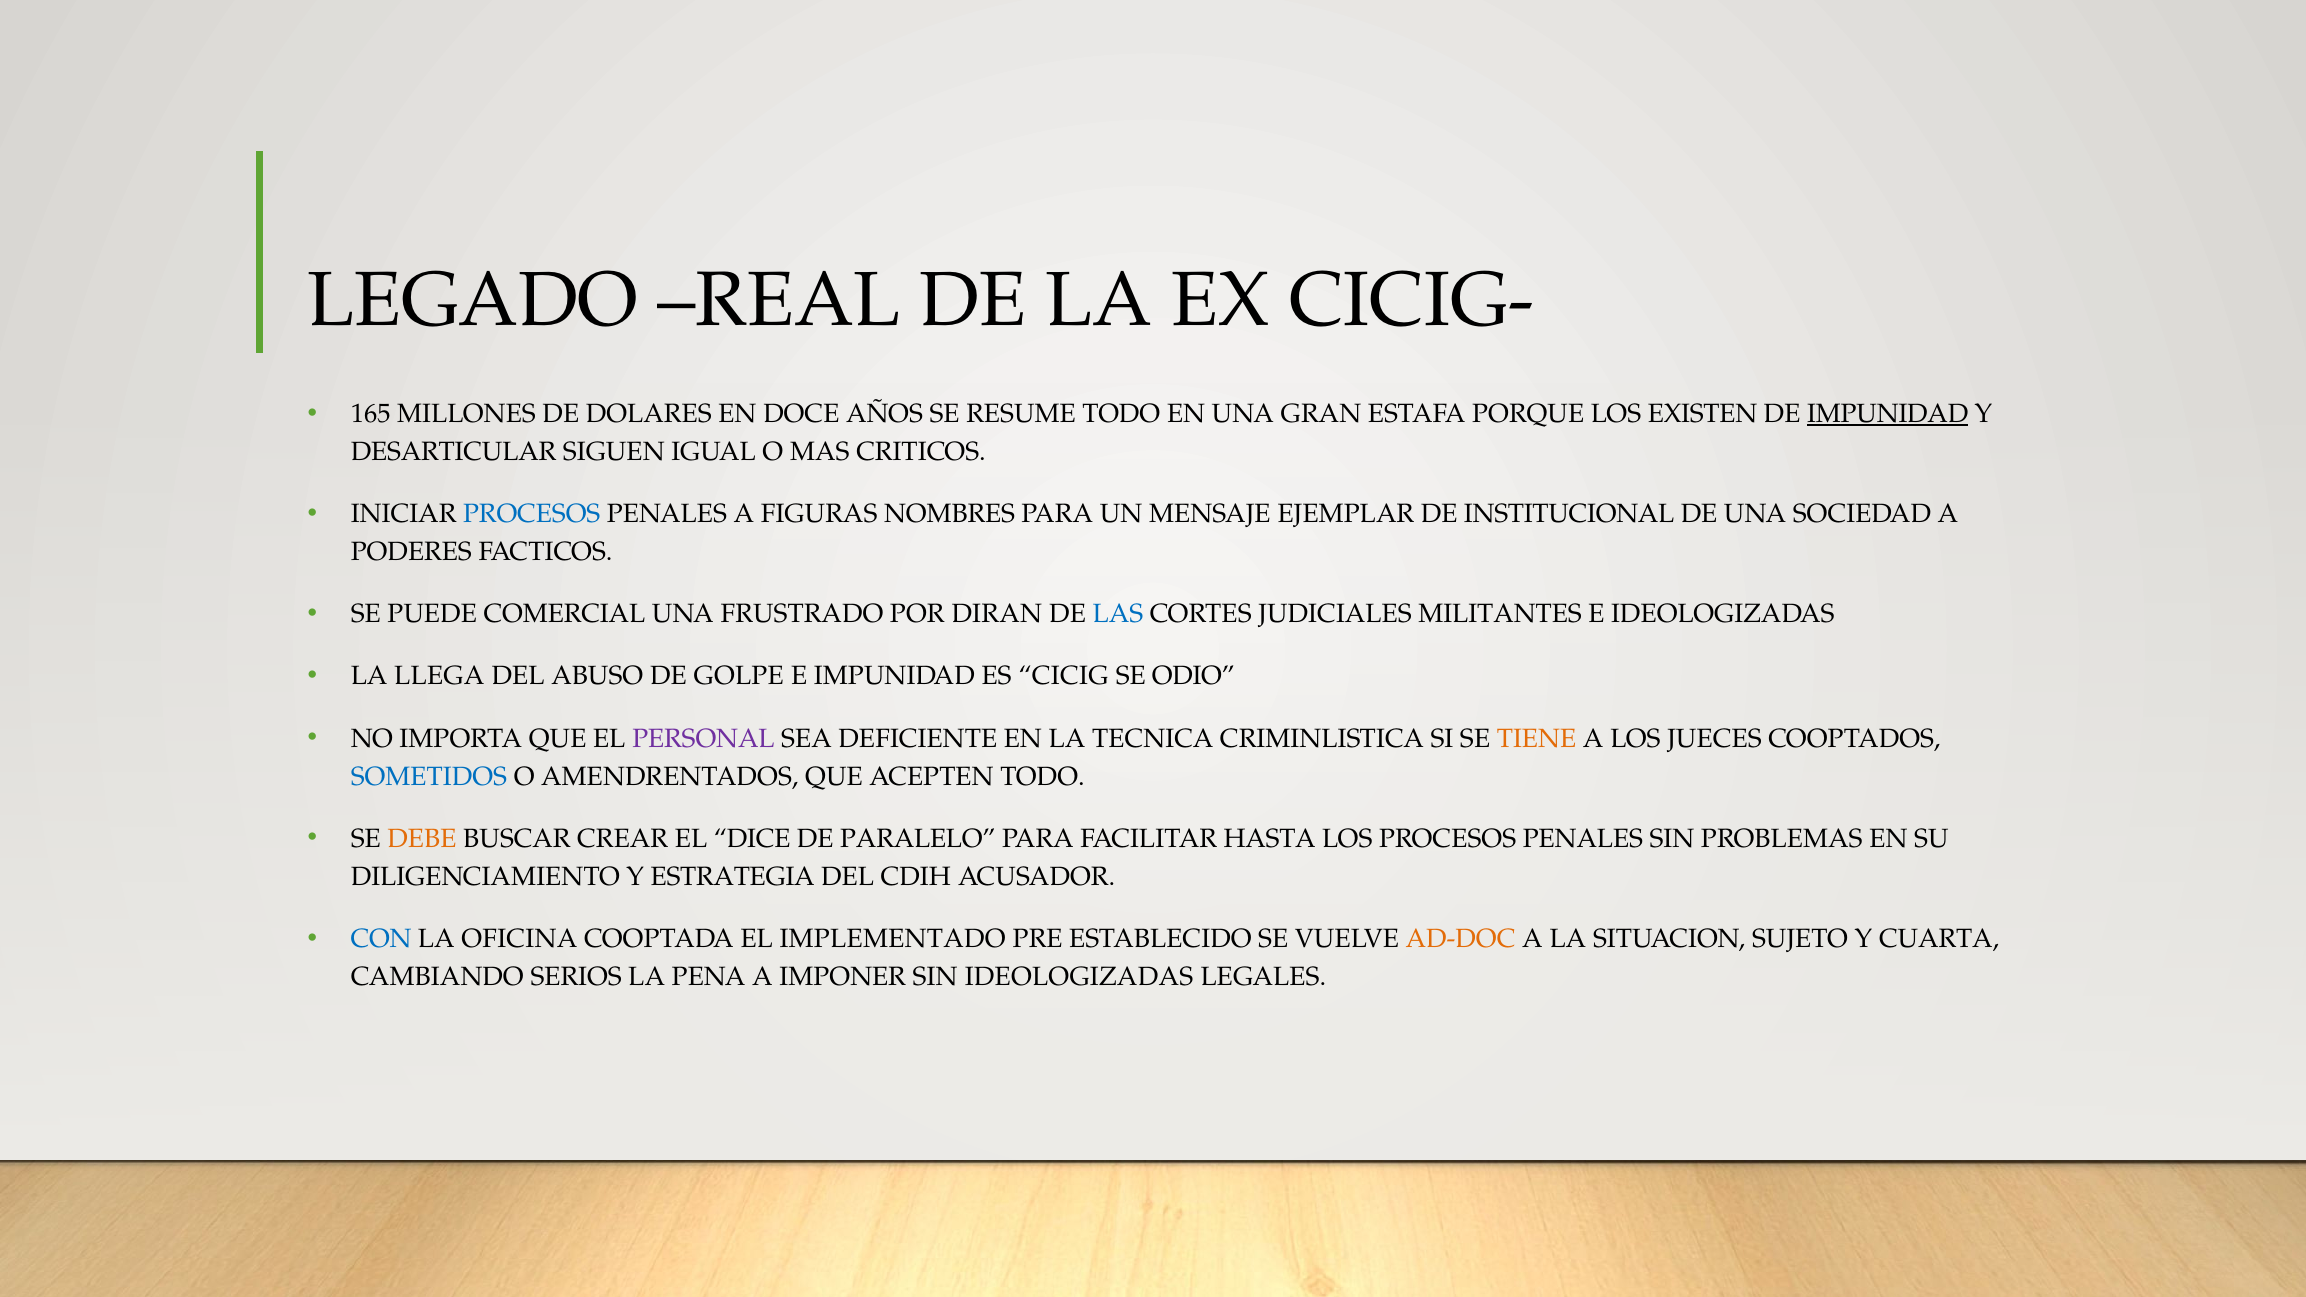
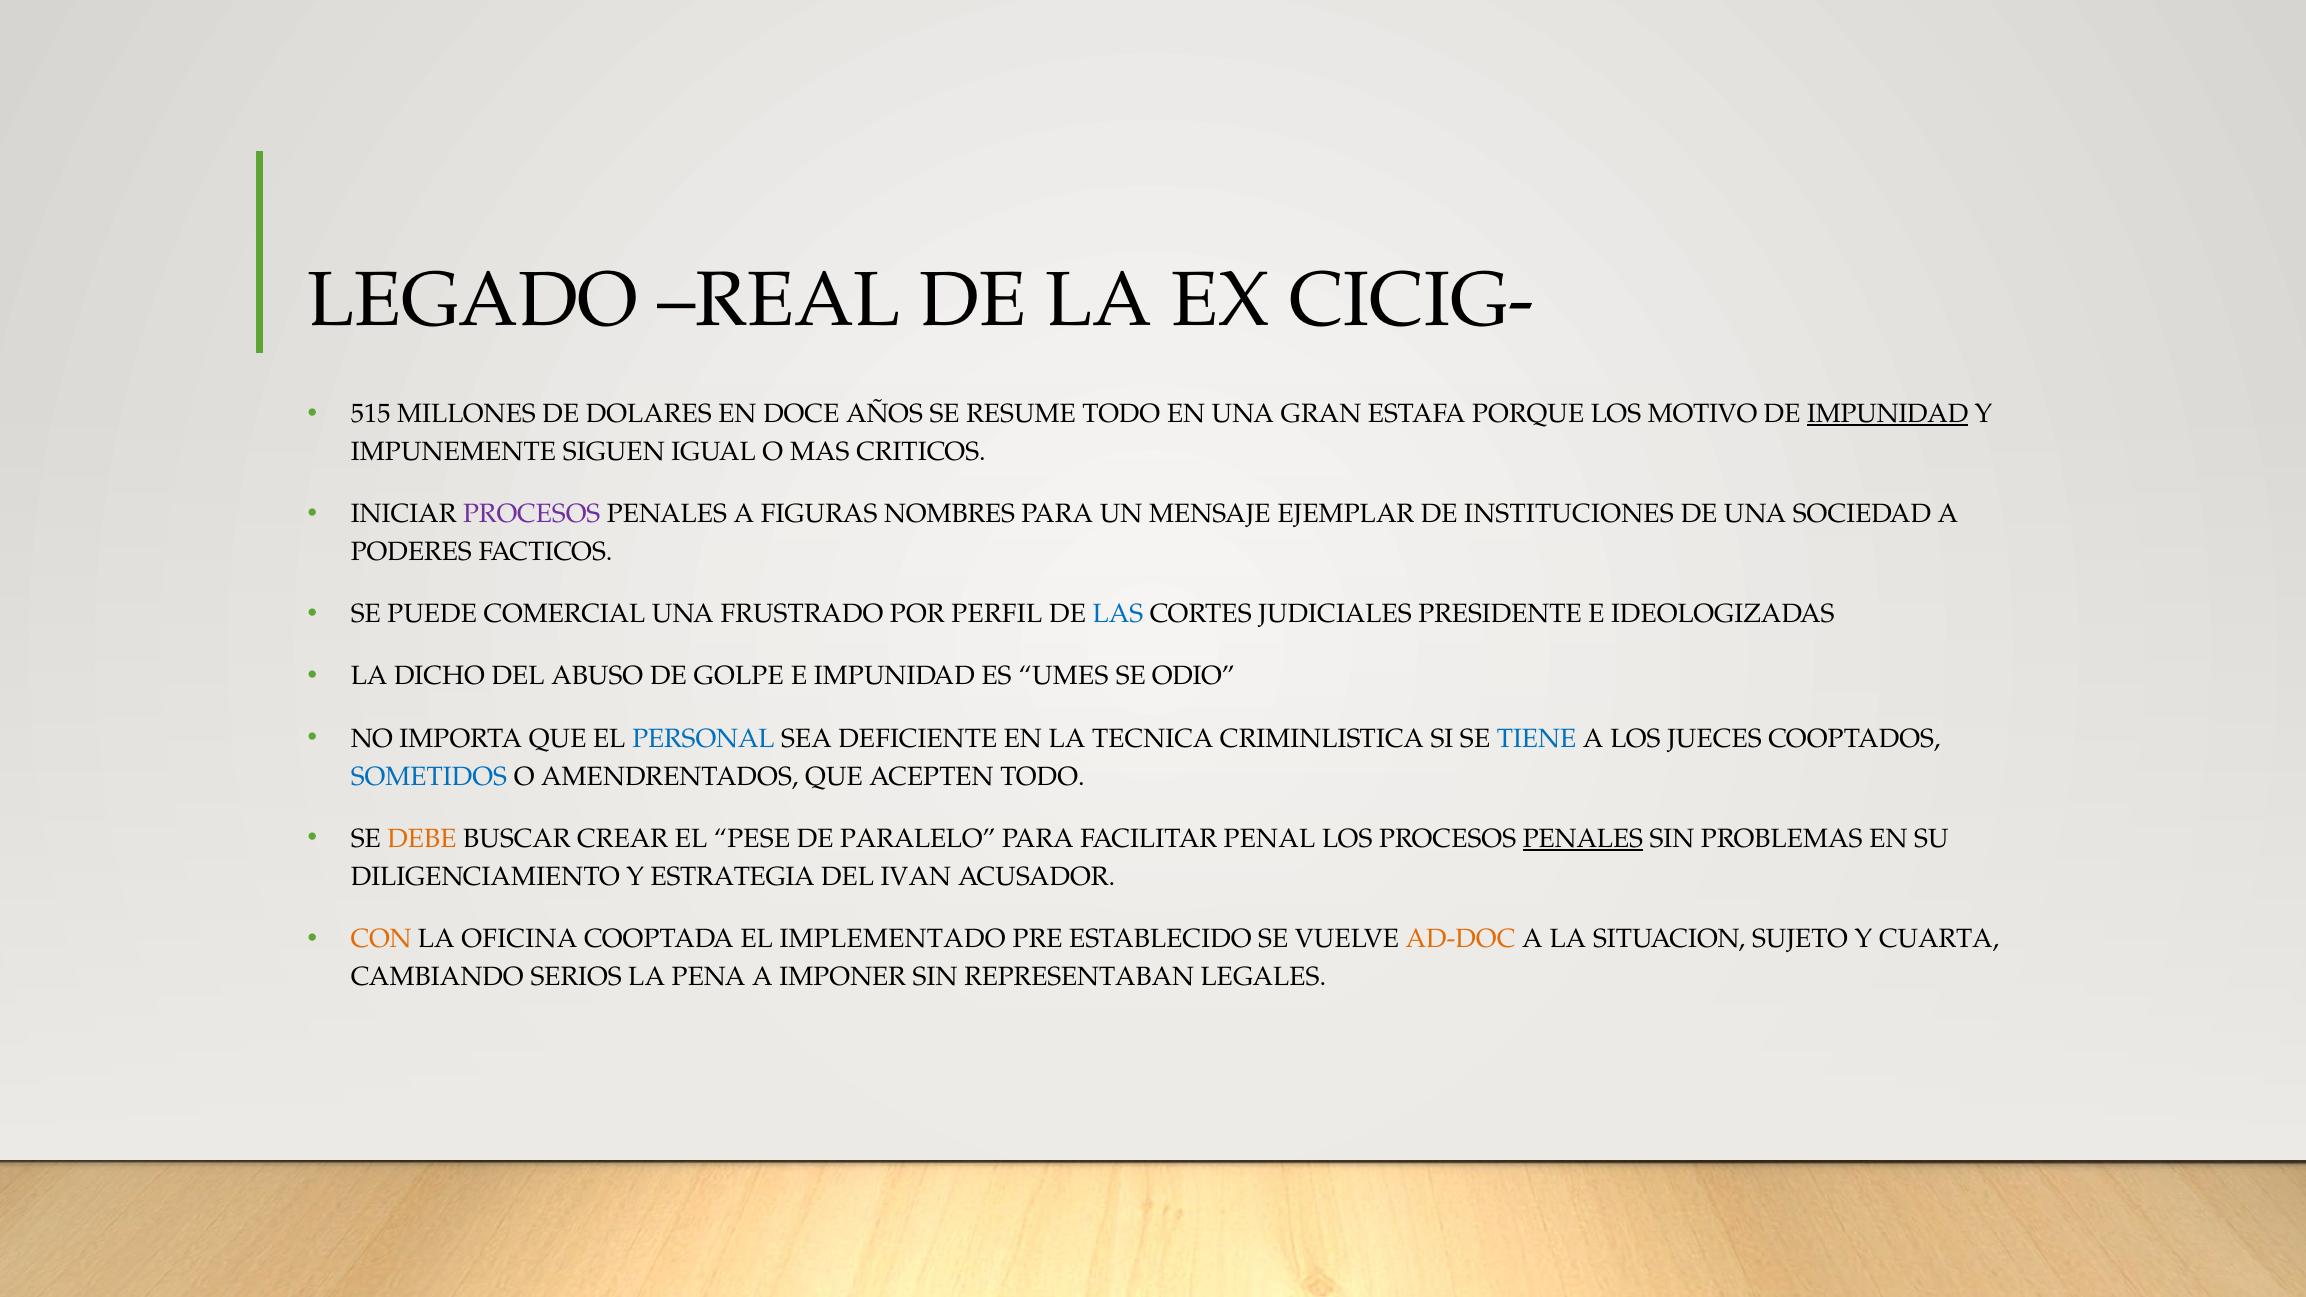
165: 165 -> 515 (371, 414)
EXISTEN: EXISTEN -> MOTIVO (1703, 414)
DESARTICULAR: DESARTICULAR -> IMPUNEMENTE (453, 452)
PROCESOS colour: blue -> purple (532, 514)
INSTITUCIONAL: INSTITUCIONAL -> INSTITUCIONES (1569, 514)
DIRAN: DIRAN -> PERFIL (997, 614)
MILITANTES: MILITANTES -> PRESIDENTE (1500, 614)
LLEGA: LLEGA -> DICHO (439, 676)
CICIG: CICIG -> UMES (1064, 676)
PERSONAL colour: purple -> blue (703, 738)
TIENE colour: orange -> blue (1537, 738)
DICE: DICE -> PESE (752, 839)
HASTA: HASTA -> PENAL (1269, 839)
PENALES underline: none -> present (1583, 839)
CDIH: CDIH -> IVAN (916, 877)
CON colour: blue -> orange (381, 939)
SIN IDEOLOGIZADAS: IDEOLOGIZADAS -> REPRESENTABAN (1079, 977)
